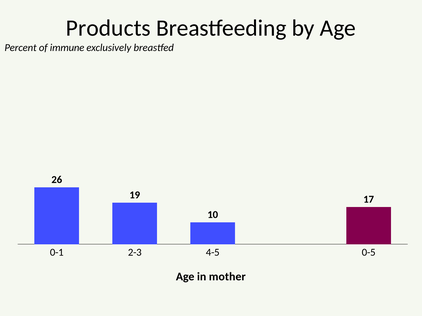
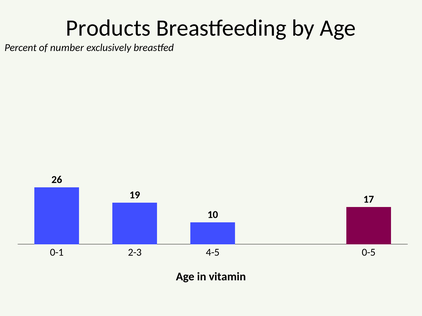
immune: immune -> number (67, 48)
mother: mother -> vitamin (227, 277)
